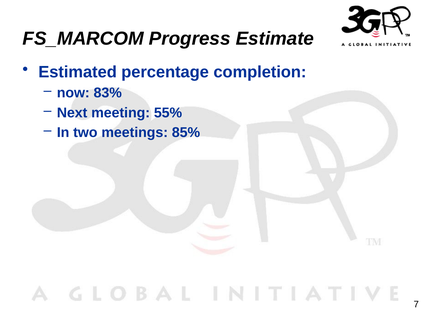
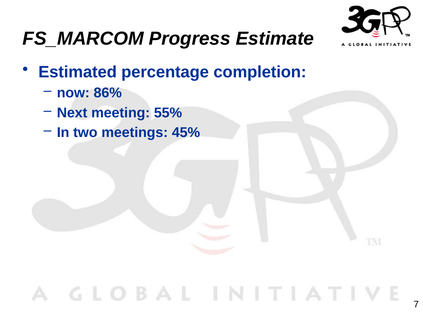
83%: 83% -> 86% (108, 93)
85%: 85% -> 45% (186, 132)
